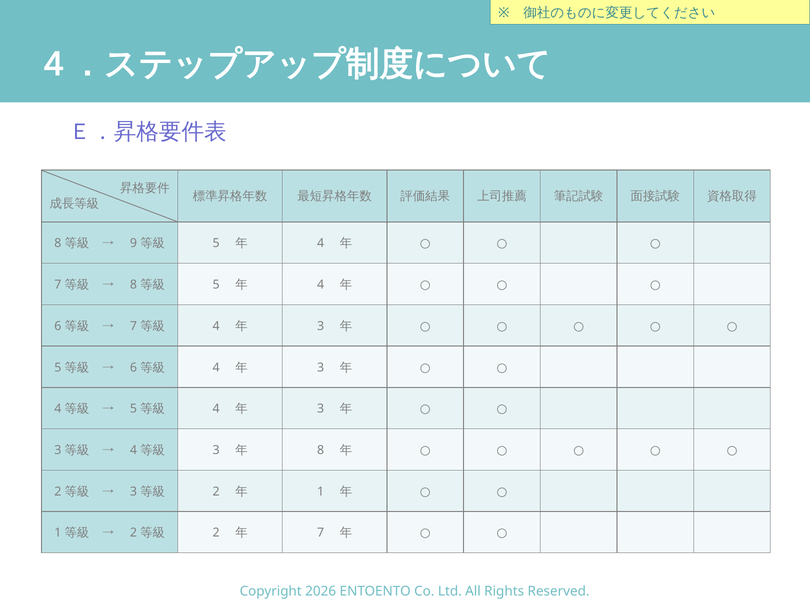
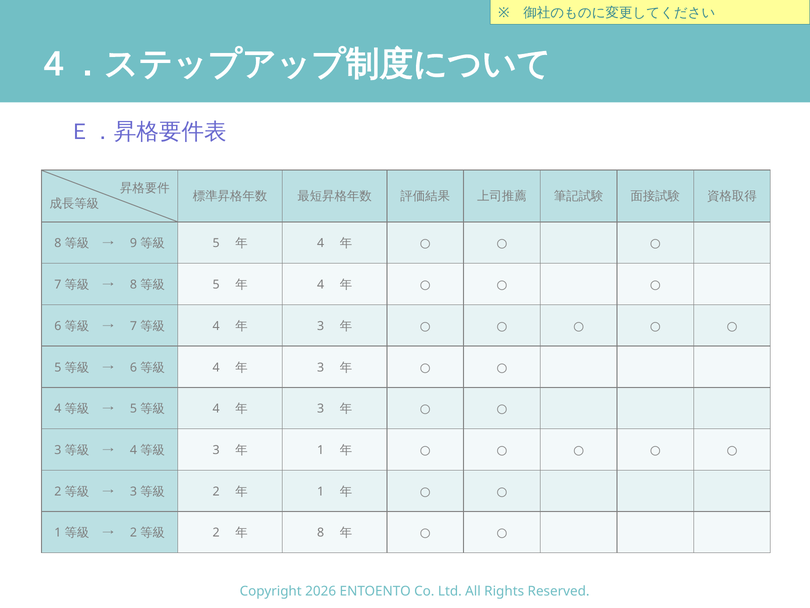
8: 8 -> 1 (321, 450)
7: 7 -> 8 (321, 532)
